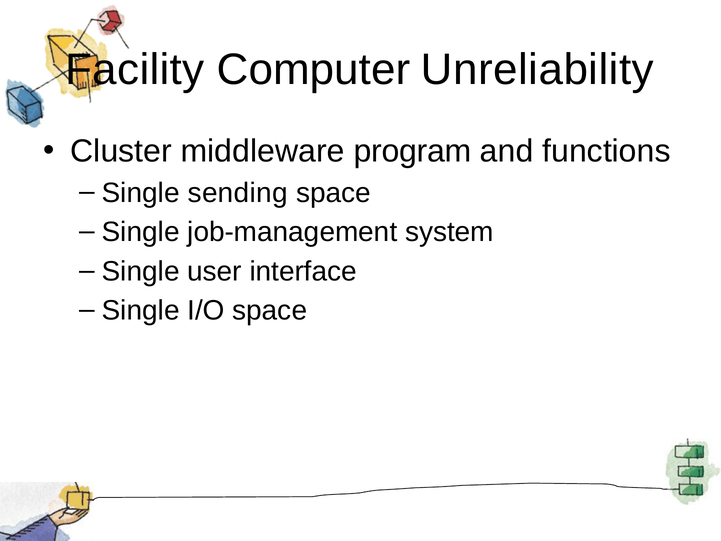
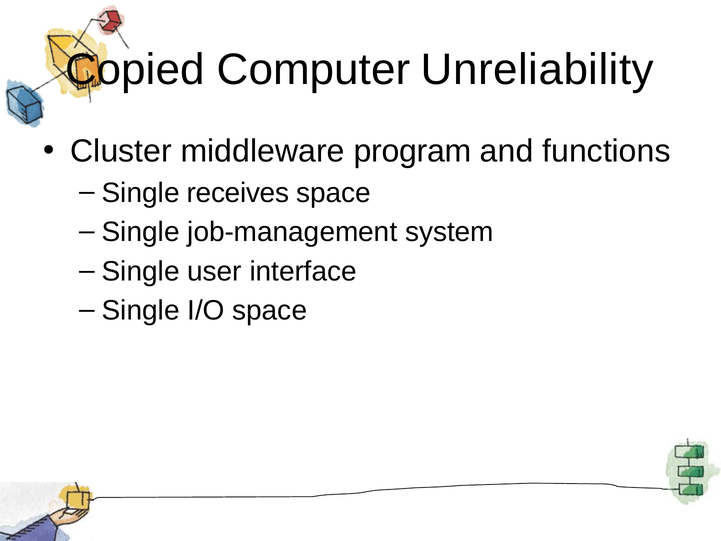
Facility: Facility -> Copied (135, 70)
sending: sending -> receives (238, 193)
